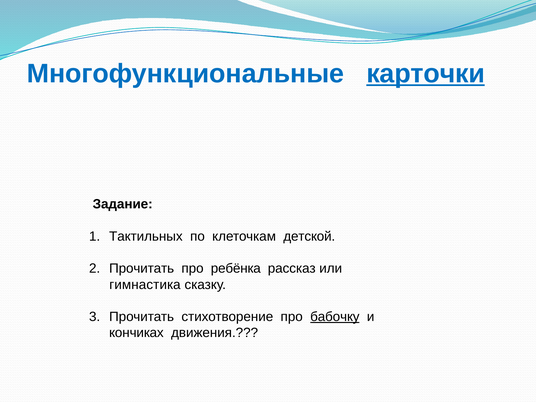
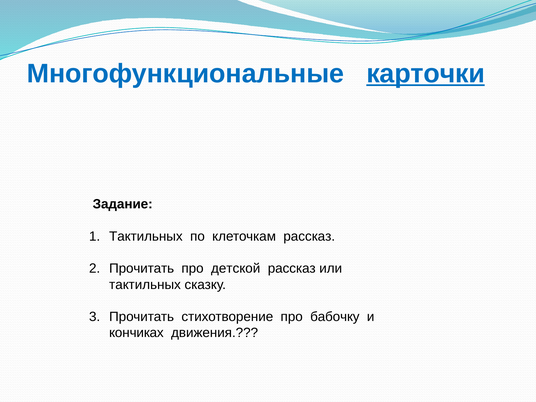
клеточкам детской: детской -> рассказ (309, 236)
ребёнка: ребёнка -> детской (236, 269)
гимнастика: гимнастика -> тактильных (145, 285)
бабочку underline: present -> none (335, 317)
